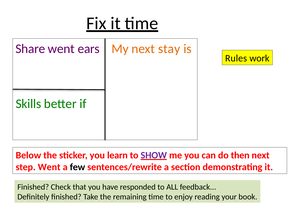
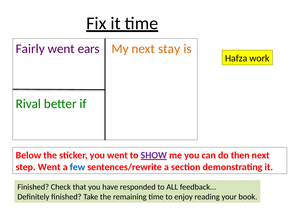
Share: Share -> Fairly (30, 49)
Rules: Rules -> Hafza (236, 58)
Skills: Skills -> Rival (28, 104)
you learn: learn -> went (117, 155)
few colour: black -> blue (77, 167)
